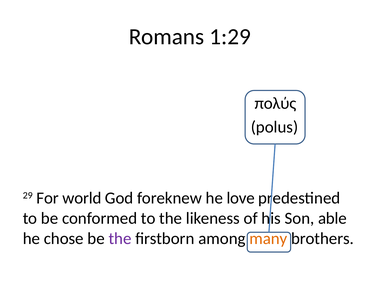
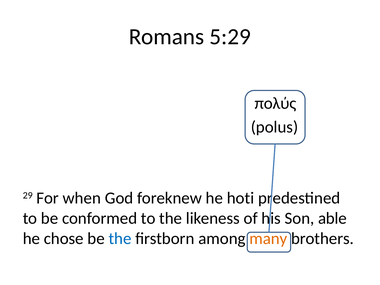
1:29: 1:29 -> 5:29 (230, 37)
world: world -> when (82, 198)
love: love -> hoti (241, 198)
the colour: purple -> blue (120, 239)
